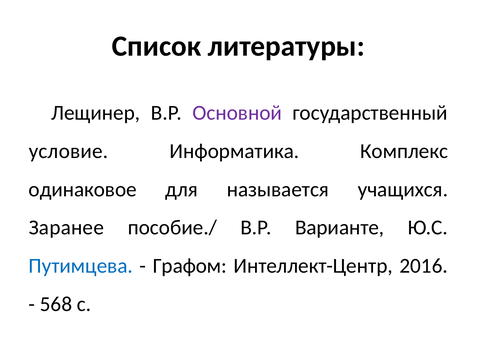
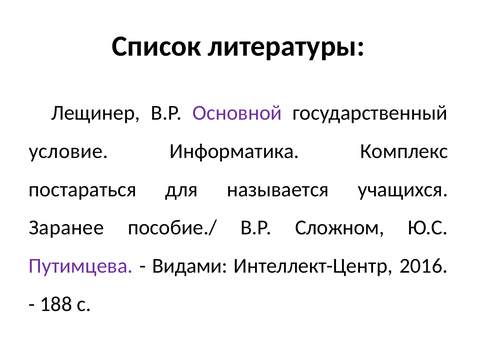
одинаковое: одинаковое -> постараться (83, 189)
Варианте: Варианте -> Сложном (340, 227)
Путимцева colour: blue -> purple (81, 266)
Графом: Графом -> Видами (190, 266)
568: 568 -> 188 (56, 304)
